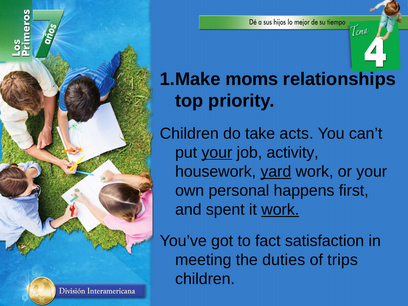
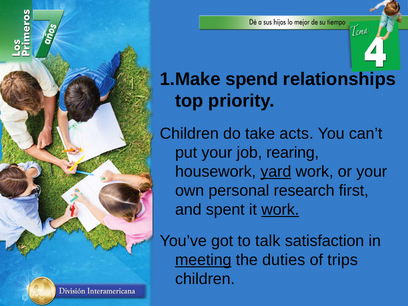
moms: moms -> spend (252, 79)
your underline: present -> none (217, 152)
activity: activity -> rearing (293, 152)
happens: happens -> research (304, 191)
fact: fact -> talk (268, 241)
meeting underline: none -> present (203, 260)
